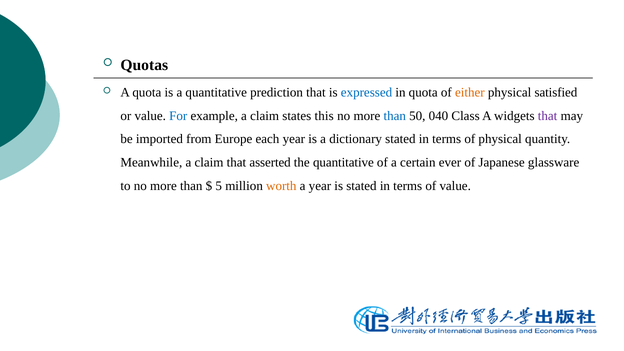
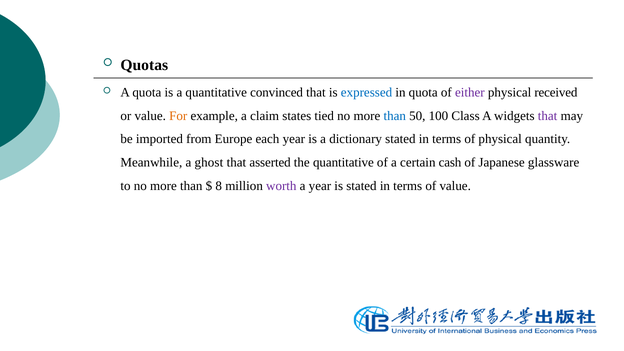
prediction: prediction -> convinced (277, 92)
either colour: orange -> purple (470, 92)
satisfied: satisfied -> received (556, 92)
For colour: blue -> orange (178, 116)
this: this -> tied (324, 116)
040: 040 -> 100 (438, 116)
Meanwhile a claim: claim -> ghost (209, 163)
ever: ever -> cash (450, 163)
5: 5 -> 8 (219, 186)
worth colour: orange -> purple (281, 186)
